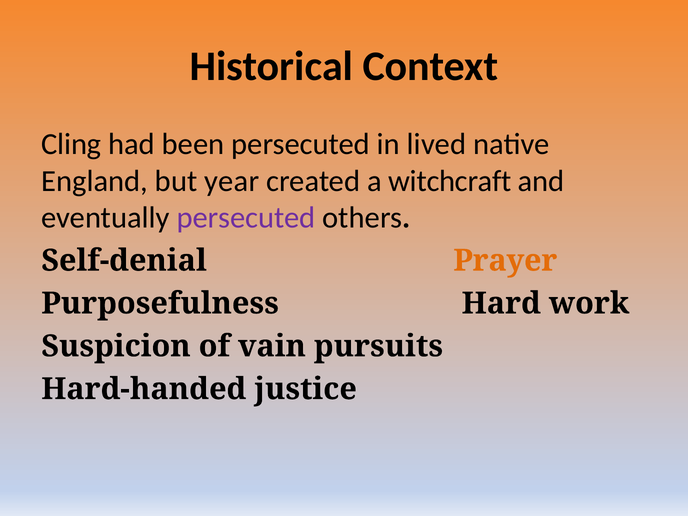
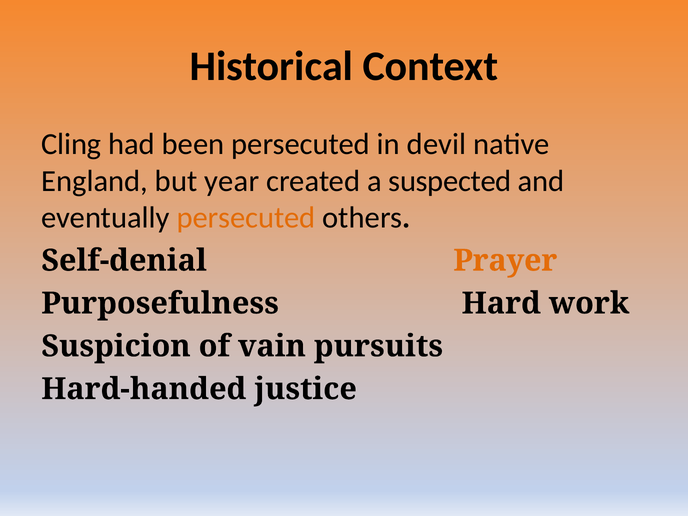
lived: lived -> devil (437, 144)
witchcraft: witchcraft -> suspected (450, 181)
persecuted colour: purple -> orange (246, 218)
